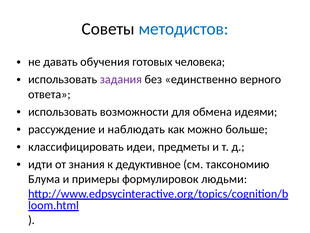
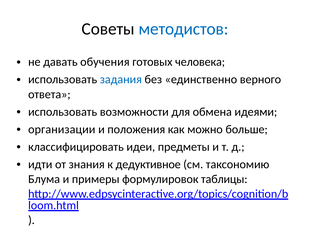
задания colour: purple -> blue (121, 79)
рассуждение: рассуждение -> организации (62, 129)
наблюдать: наблюдать -> положения (136, 129)
людьми: людьми -> таблицы (224, 179)
